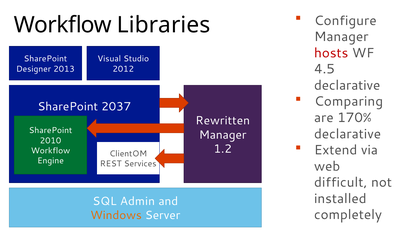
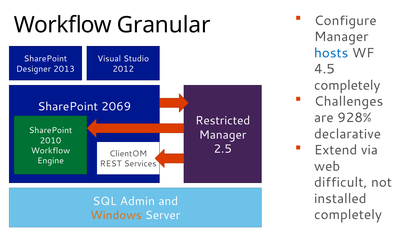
Libraries: Libraries -> Granular (164, 25)
hosts colour: red -> blue (331, 53)
declarative: declarative -> completely (347, 85)
Comparing: Comparing -> Challenges (349, 101)
2037: 2037 -> 2069 (116, 106)
170%: 170% -> 928% (354, 118)
Rewritten: Rewritten -> Restricted (223, 120)
1.2: 1.2 -> 2.5 (223, 149)
